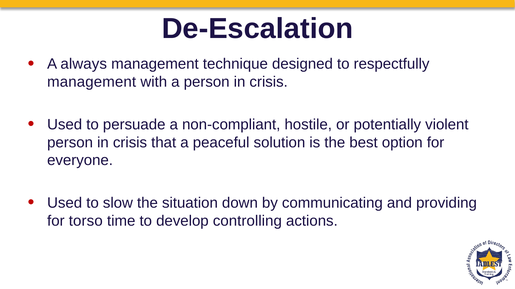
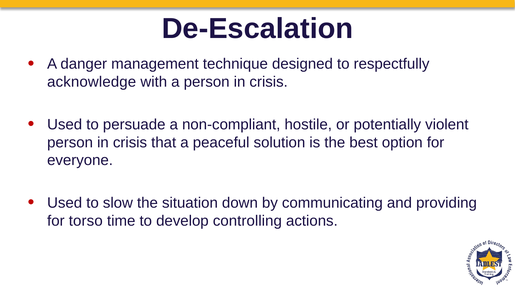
always: always -> danger (84, 64)
management: management -> acknowledge (92, 82)
